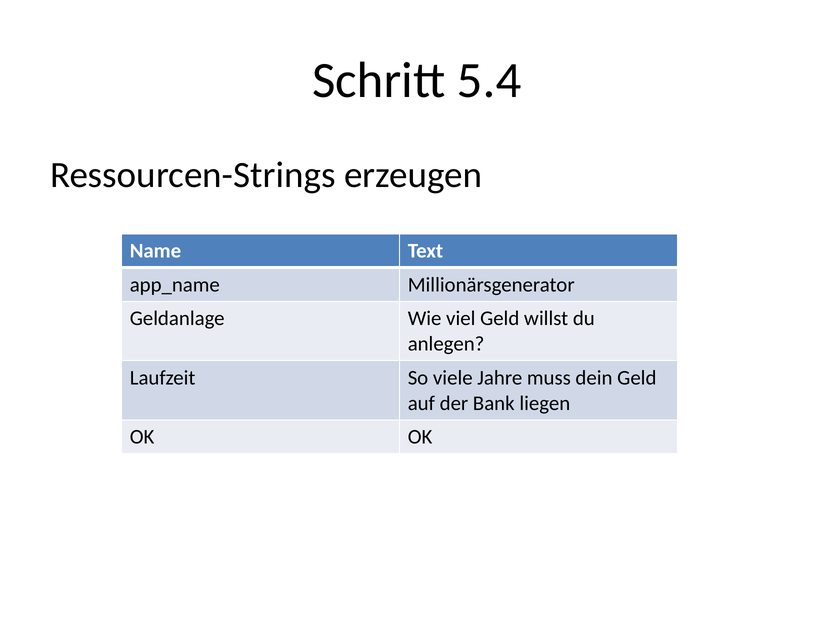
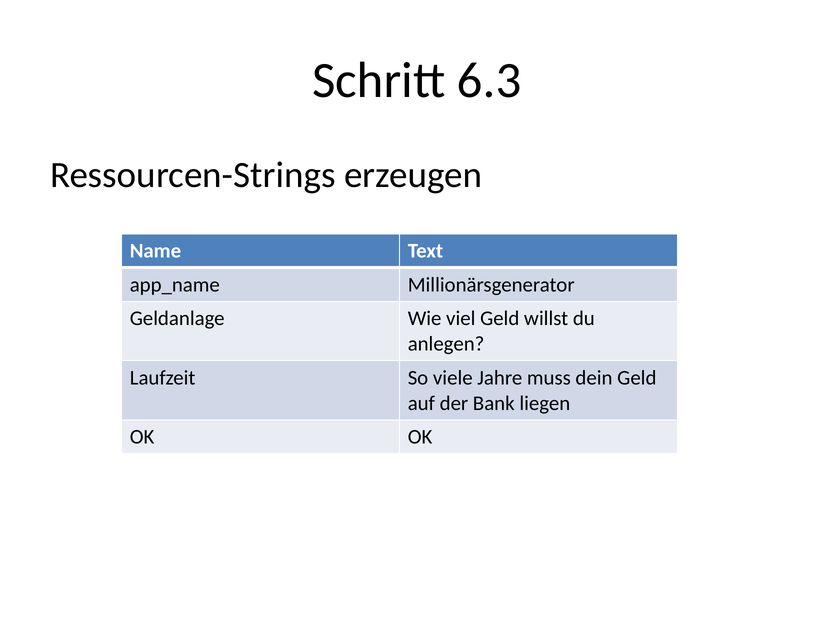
5.4: 5.4 -> 6.3 (489, 81)
